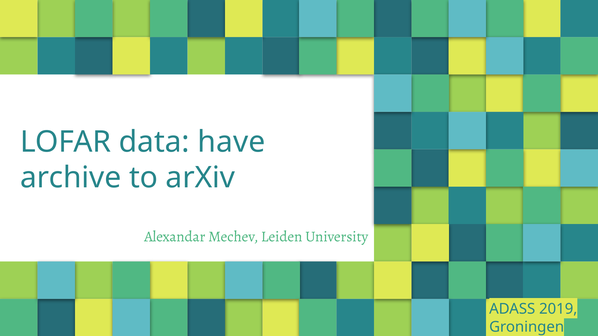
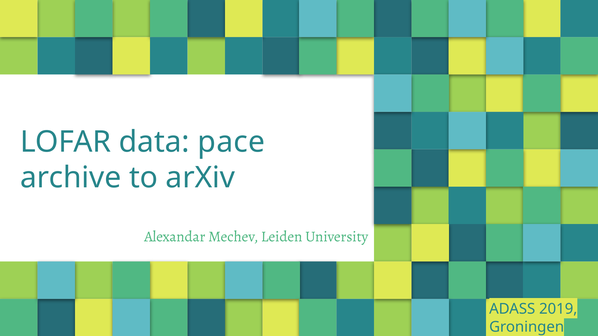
have: have -> pace (231, 142)
